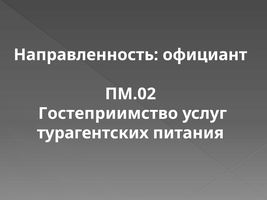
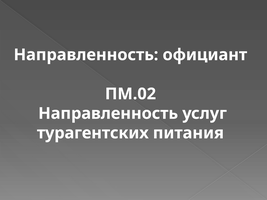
Гостеприимство: Гостеприимство -> Направленность (108, 114)
